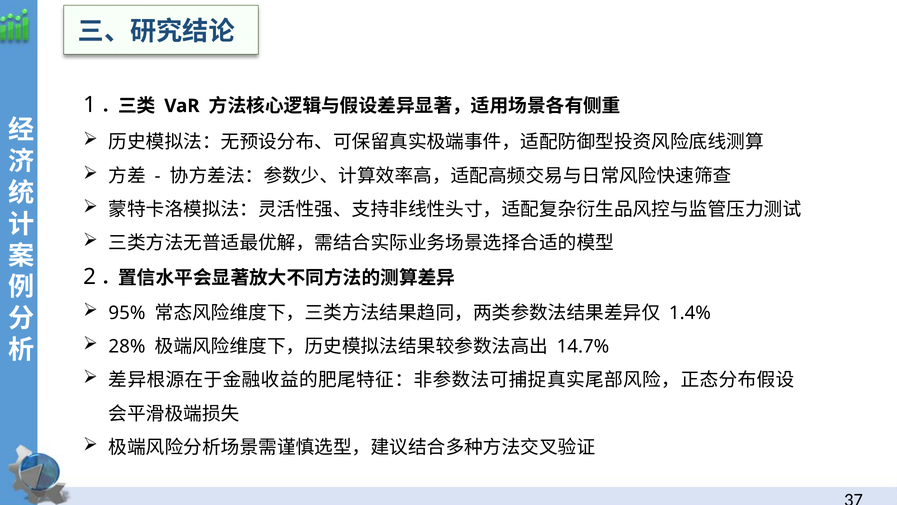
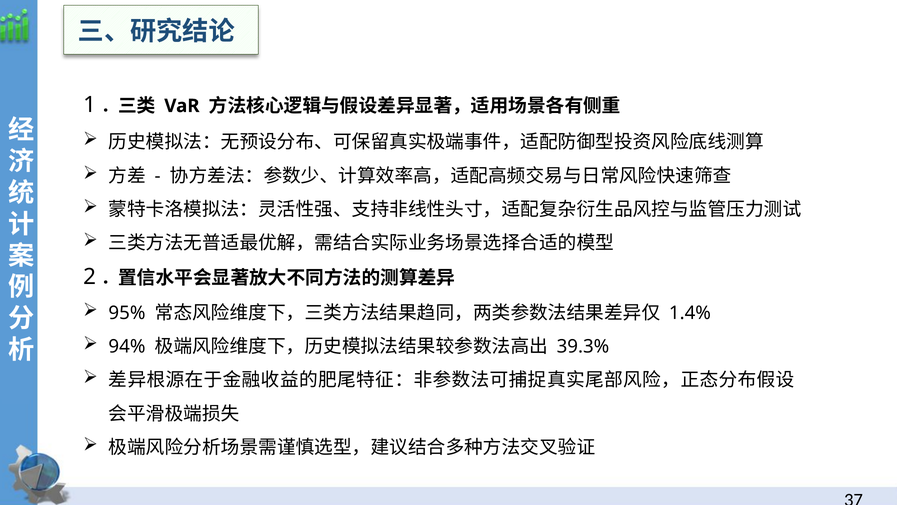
28%: 28% -> 94% (127, 346)
14.7%: 14.7% -> 39.3% (583, 346)
